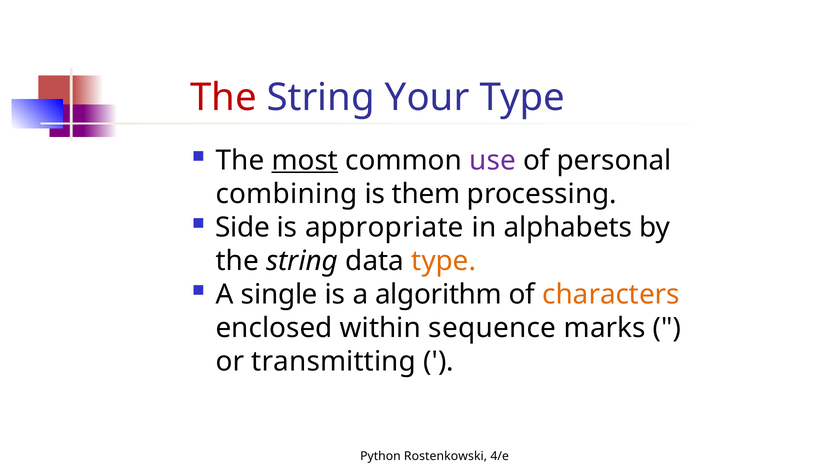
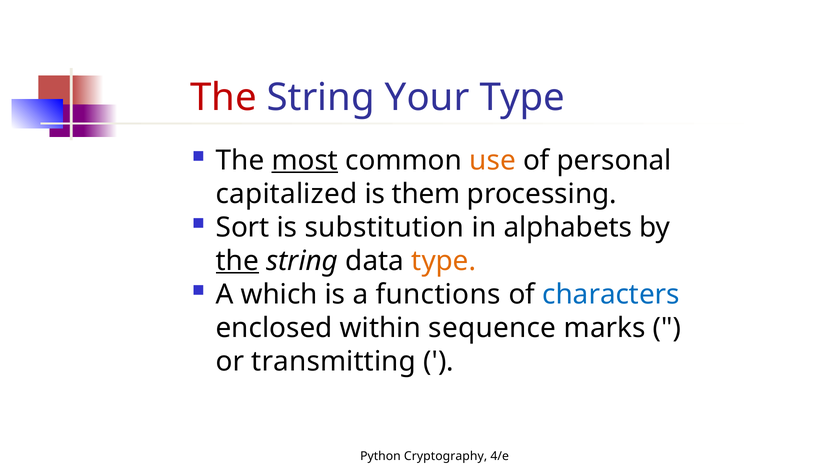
use colour: purple -> orange (493, 160)
combining: combining -> capitalized (286, 194)
Side: Side -> Sort (243, 228)
appropriate: appropriate -> substitution (384, 228)
the underline: none -> present (237, 261)
single: single -> which (279, 295)
algorithm: algorithm -> functions (438, 295)
characters colour: orange -> blue (611, 295)
Rostenkowski: Rostenkowski -> Cryptography (446, 456)
